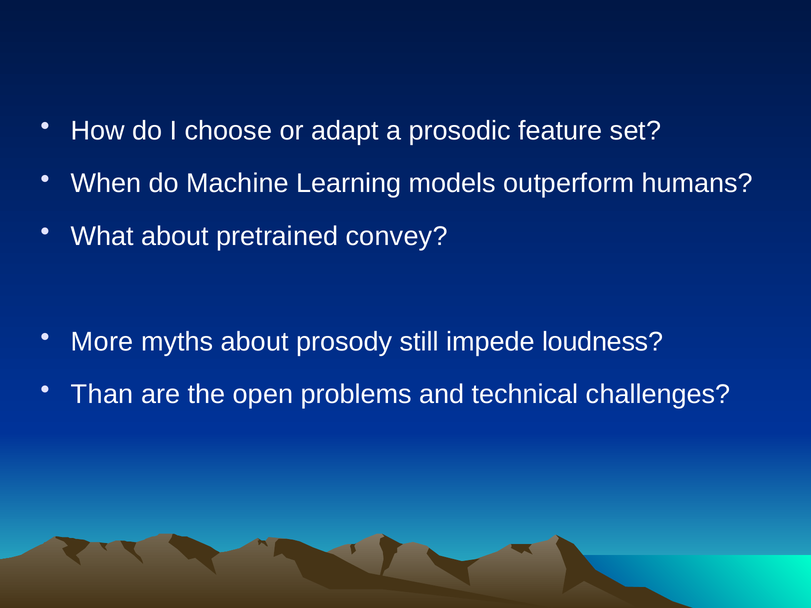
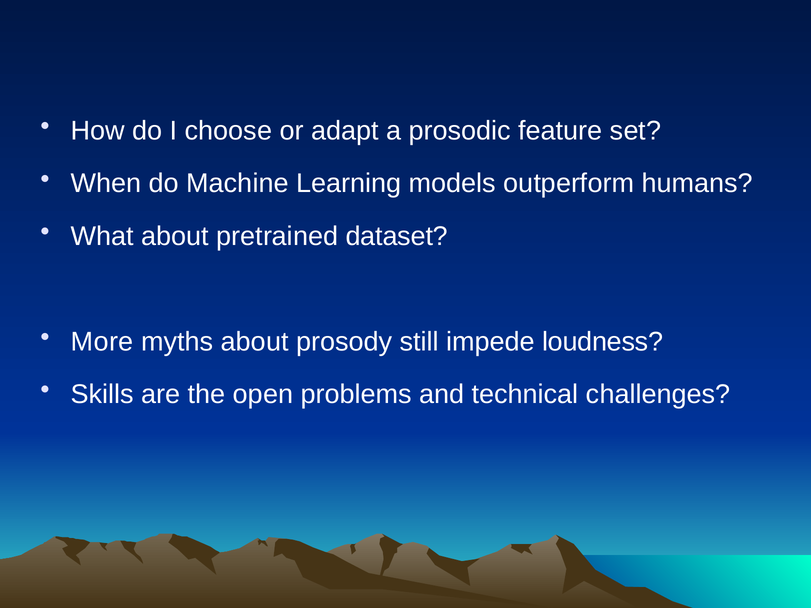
convey: convey -> dataset (397, 236)
Than: Than -> Skills (102, 394)
